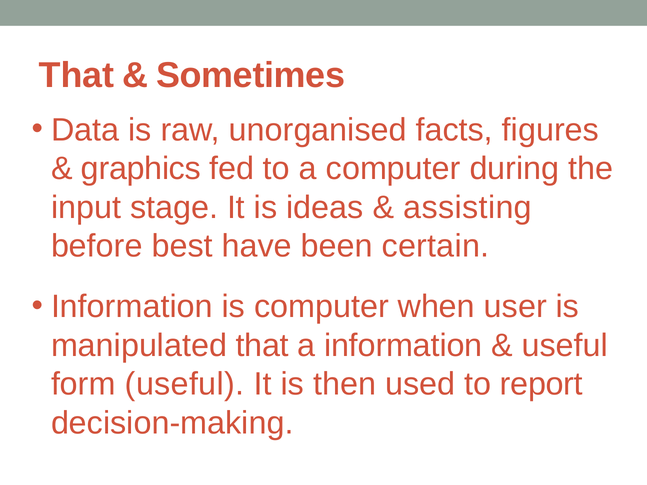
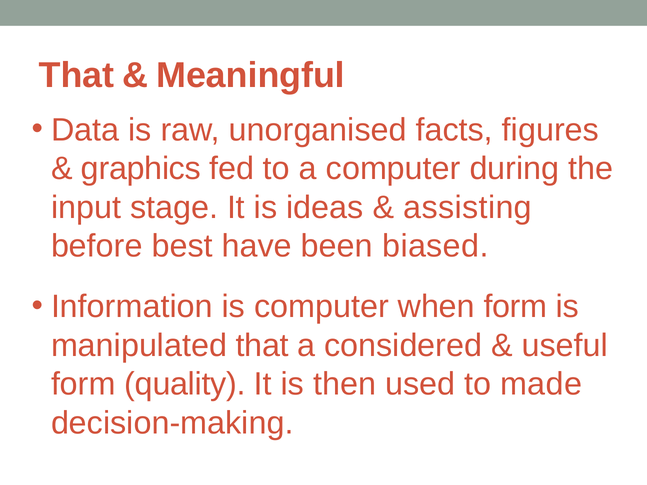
Sometimes: Sometimes -> Meaningful (251, 75)
certain: certain -> biased (435, 246)
when user: user -> form (516, 307)
a information: information -> considered (403, 346)
form useful: useful -> quality (185, 384)
report: report -> made (541, 384)
